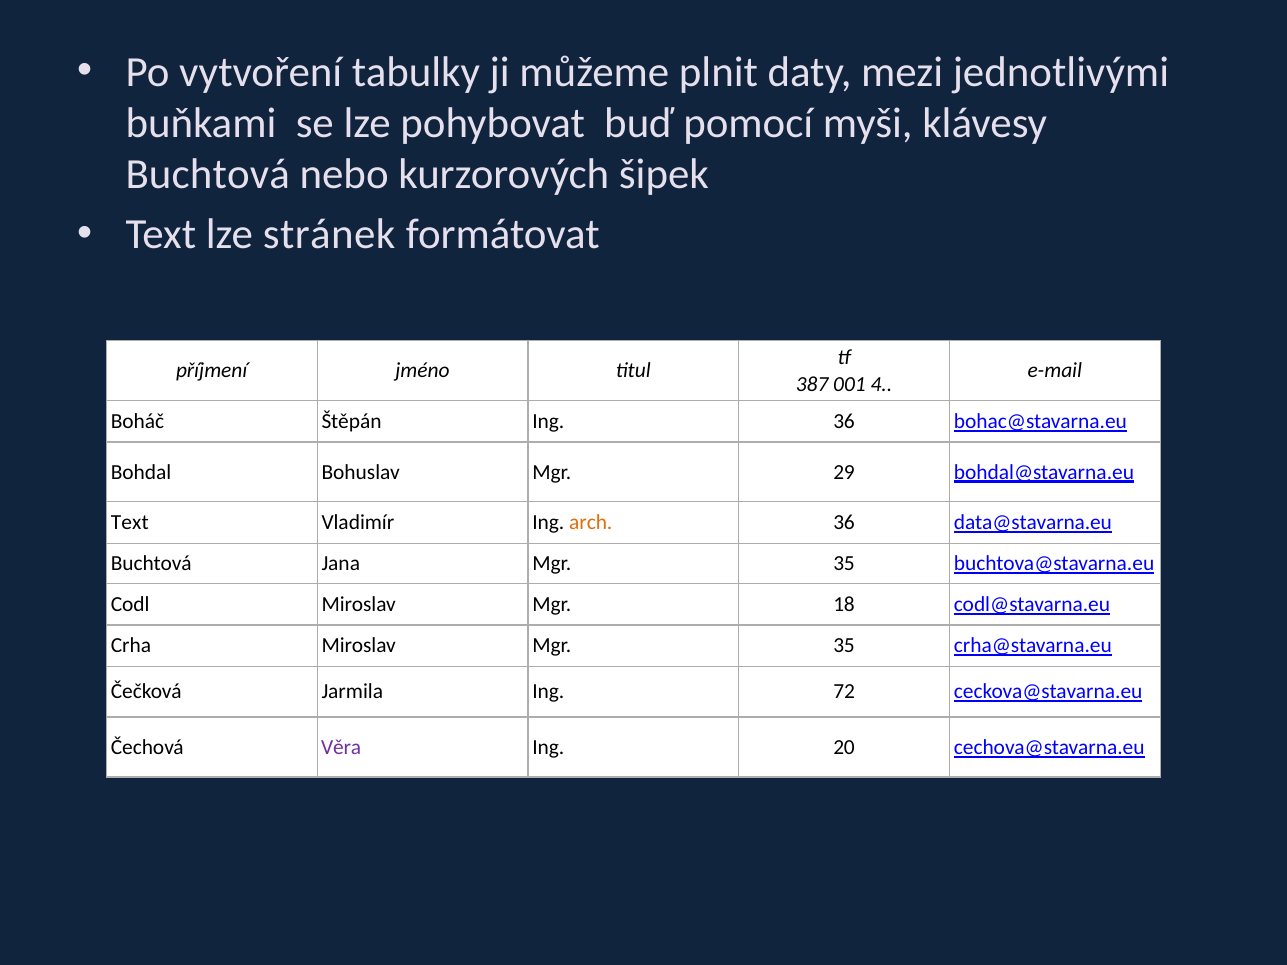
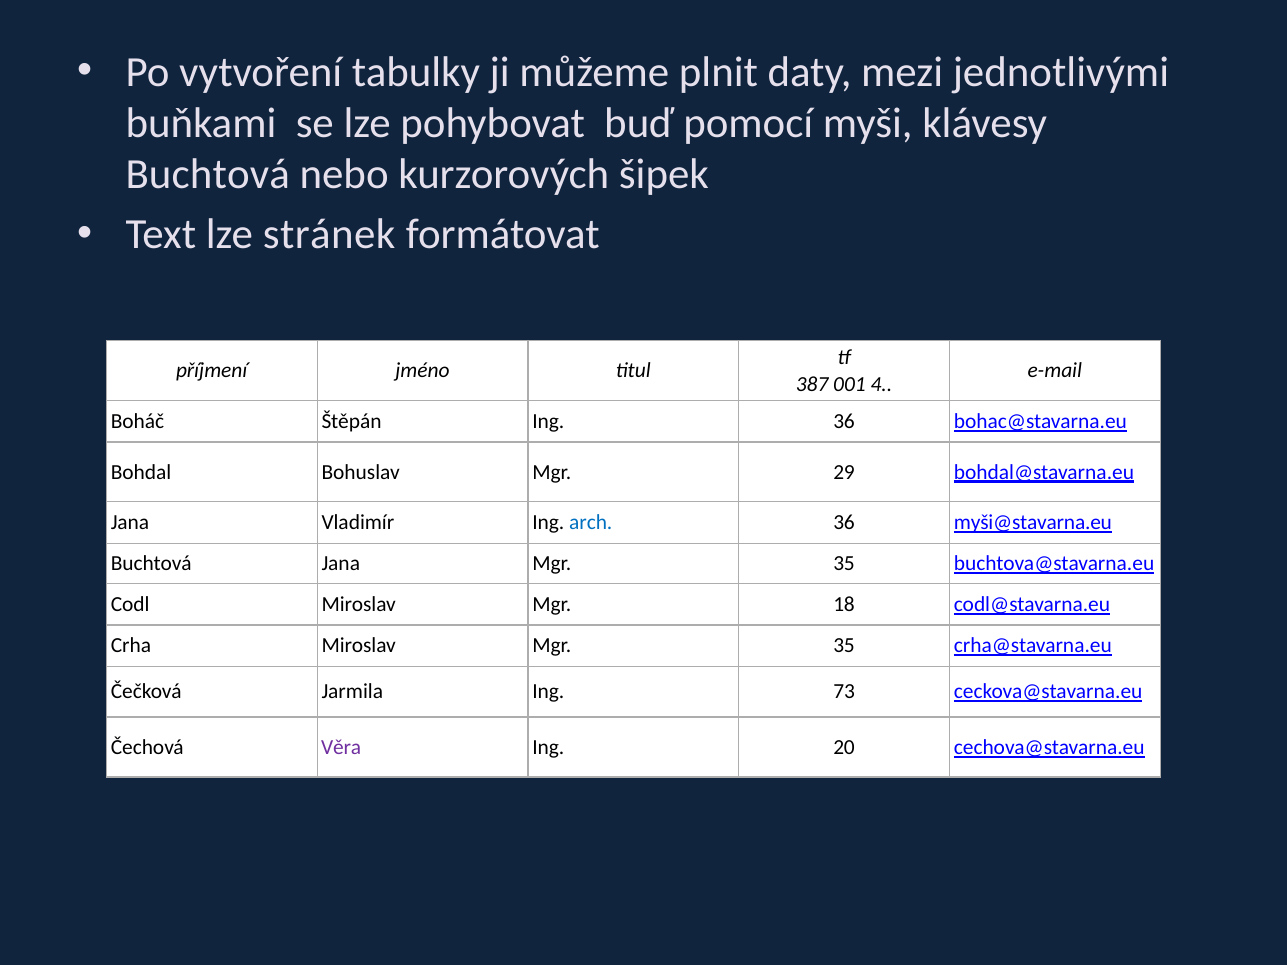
Text: Text -> Jana (130, 523)
arch colour: orange -> blue (591, 523)
data@stavarna.eu: data@stavarna.eu -> myši@stavarna.eu (1033, 523)
72: 72 -> 73 (844, 692)
